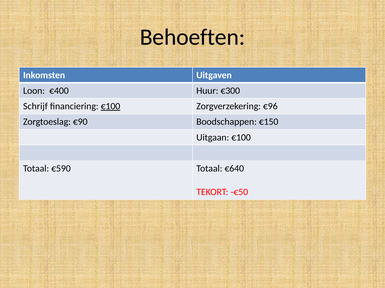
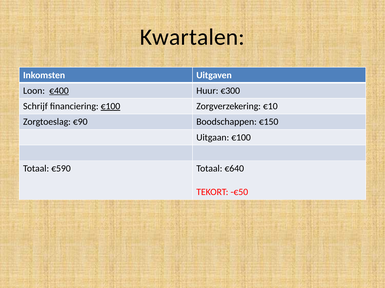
Behoeften: Behoeften -> Kwartalen (192, 37)
€400 underline: none -> present (59, 91)
€96: €96 -> €10 (270, 107)
